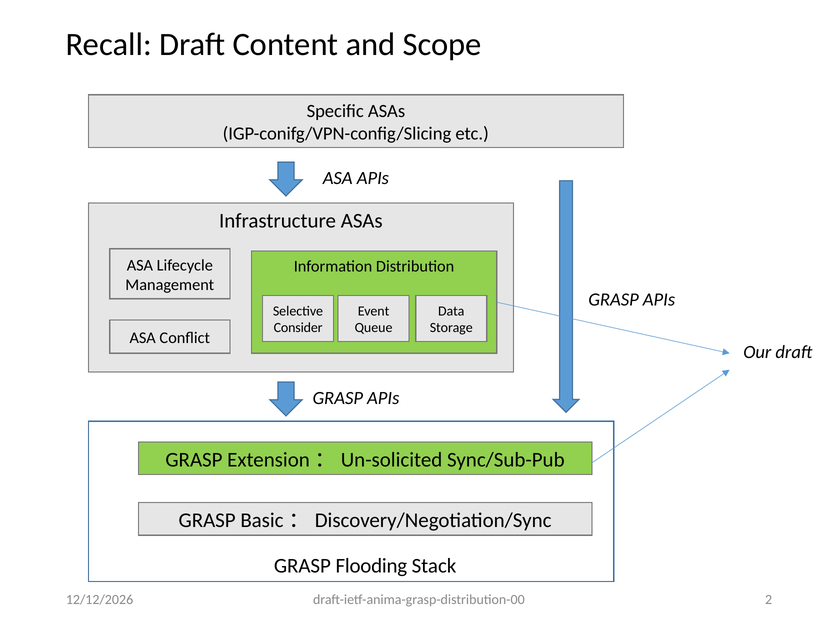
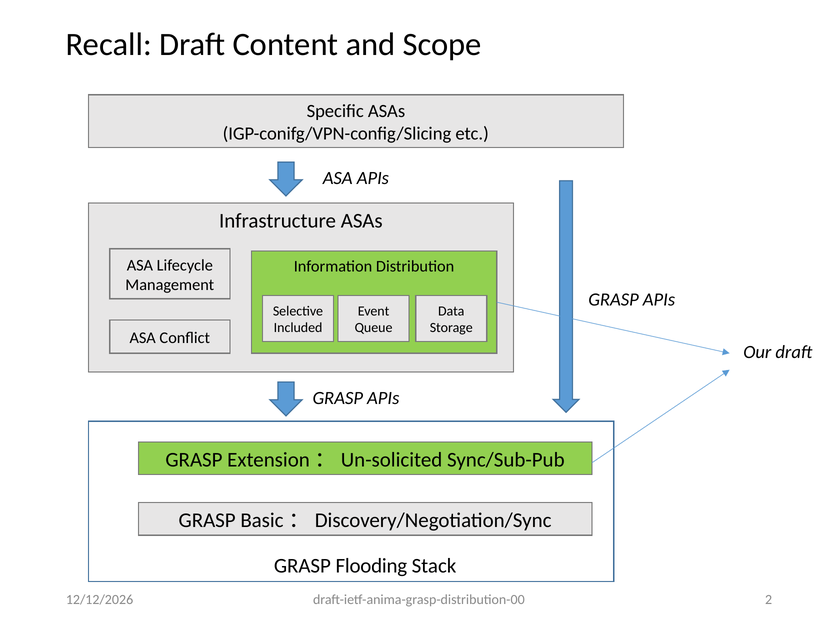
Consider: Consider -> Included (298, 328)
